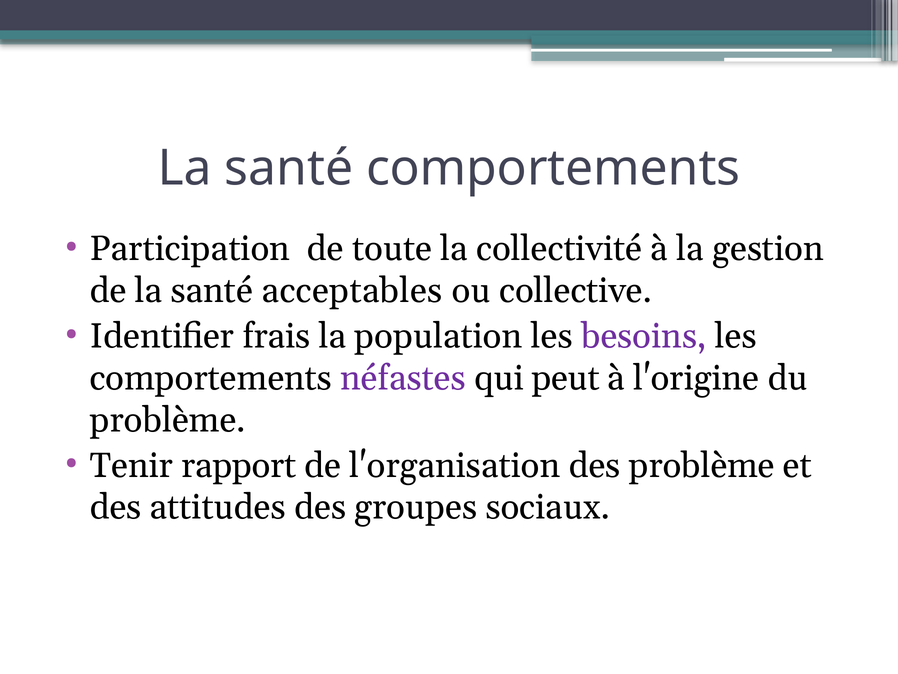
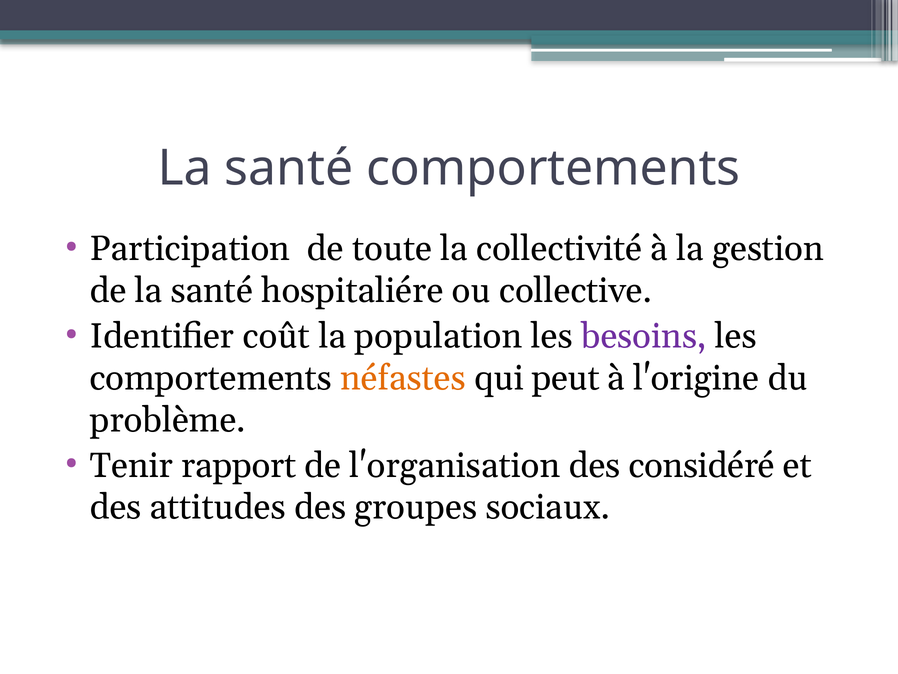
acceptables: acceptables -> hospitaliére (352, 290)
frais: frais -> coût (276, 336)
néfastes colour: purple -> orange (403, 378)
des problème: problème -> considéré (702, 465)
